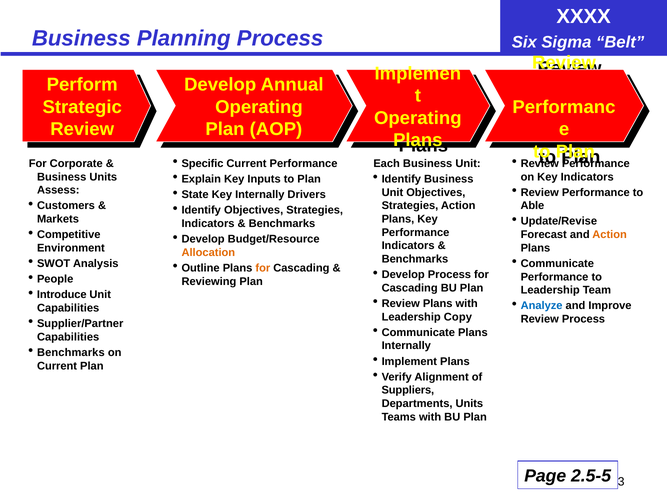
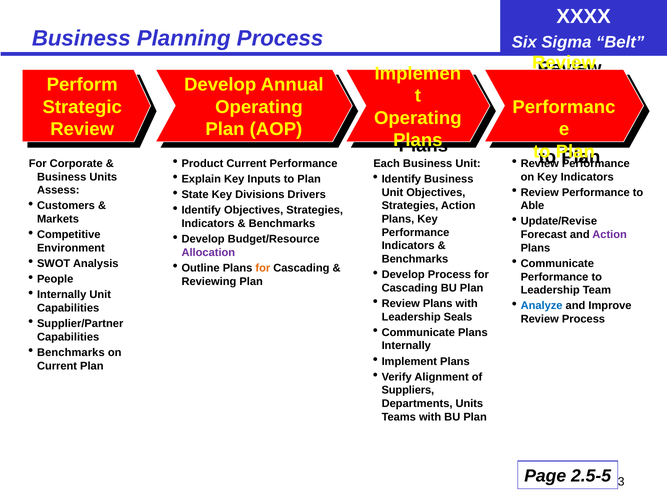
Specific: Specific -> Product (202, 164)
Key Internally: Internally -> Divisions (260, 195)
Action colour: orange -> purple (610, 235)
Allocation colour: orange -> purple (208, 253)
Introduce: Introduce -> Internally (62, 295)
Copy: Copy -> Seals (458, 317)
